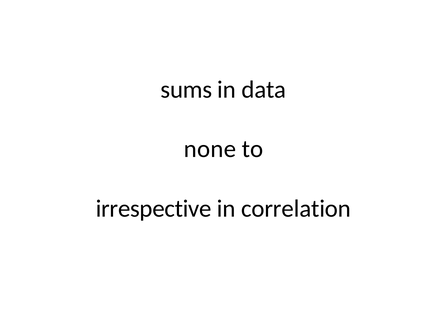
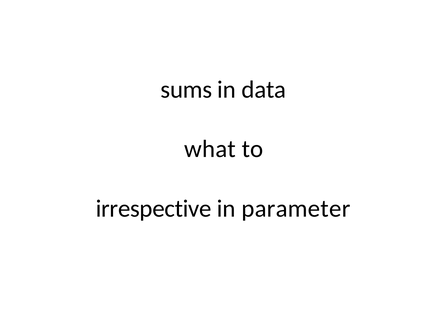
none: none -> what (210, 149)
correlation: correlation -> parameter (296, 209)
